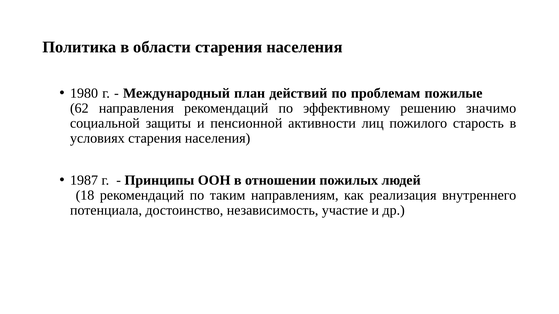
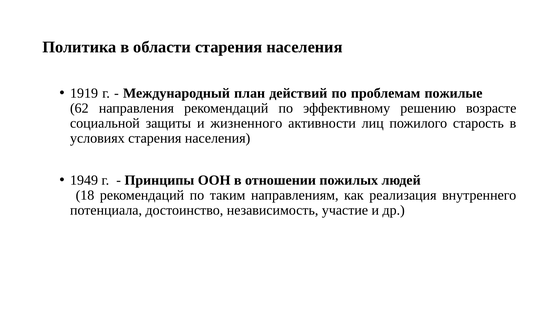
1980: 1980 -> 1919 (84, 93)
значимо: значимо -> возрасте (491, 108)
пенсионной: пенсионной -> жизненного (246, 123)
1987: 1987 -> 1949 (84, 180)
